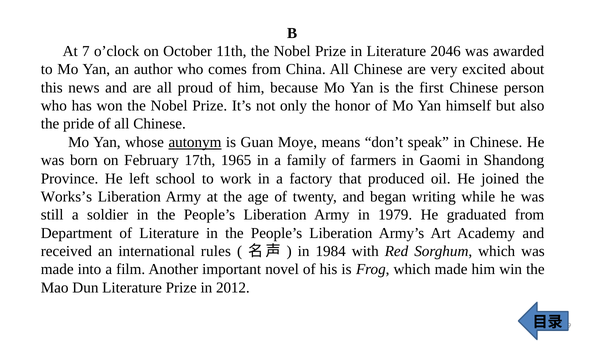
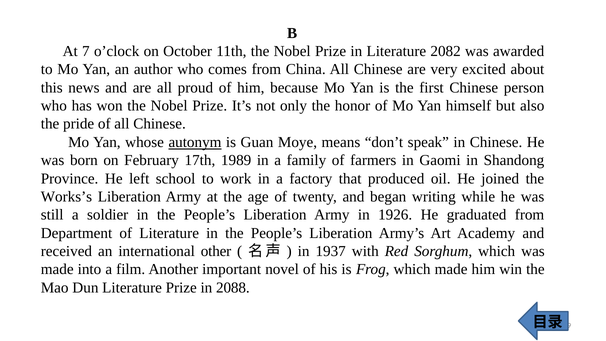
2046: 2046 -> 2082 (446, 51)
1965: 1965 -> 1989 (236, 160)
1979: 1979 -> 1926 (395, 215)
rules: rules -> other (216, 251)
1984: 1984 -> 1937 (331, 251)
2012: 2012 -> 2088 (233, 288)
